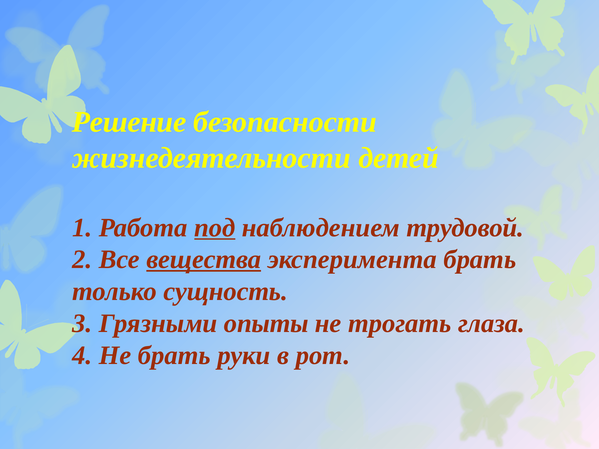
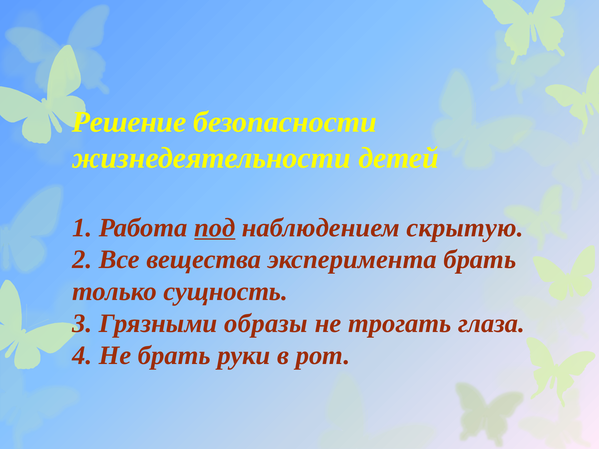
трудовой: трудовой -> скрытую (465, 228)
вещества underline: present -> none (204, 260)
опыты: опыты -> образы (266, 324)
